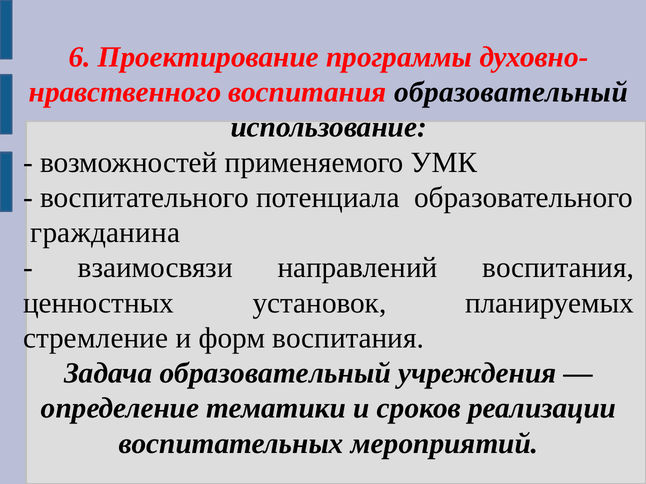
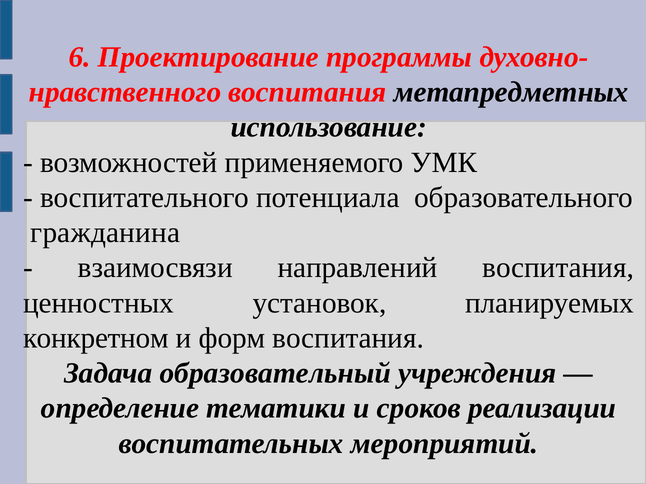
воспитания образовательный: образовательный -> метапредметных (511, 92)
стремление: стремление -> конкретном (96, 338)
